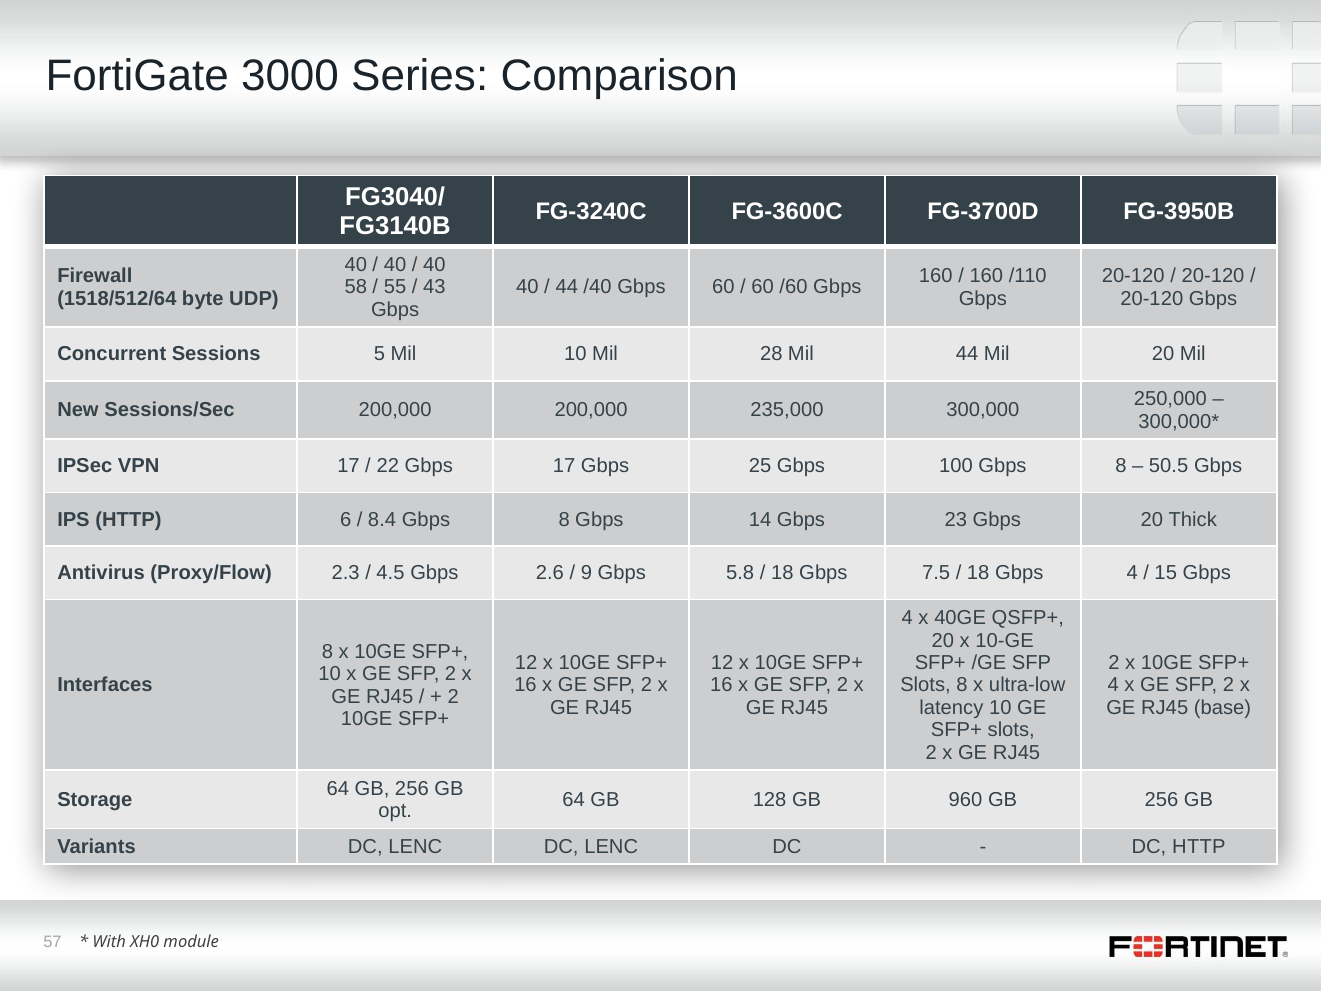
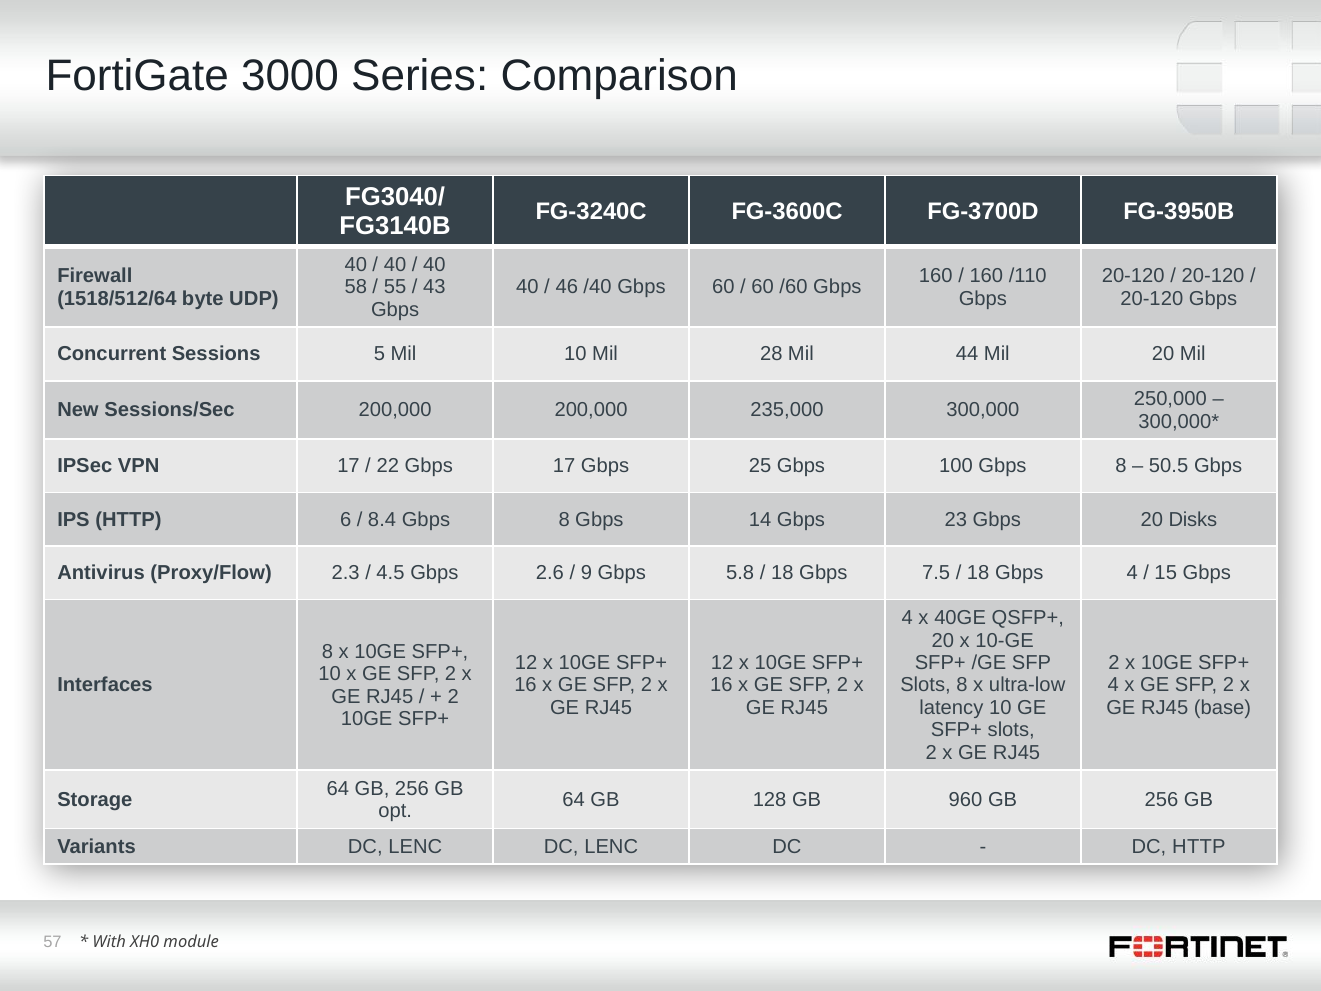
44: 44 -> 46 (567, 287)
Thick: Thick -> Disks (1193, 520)
